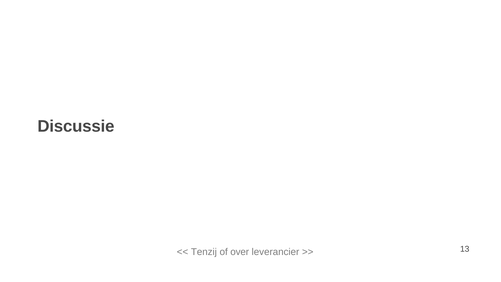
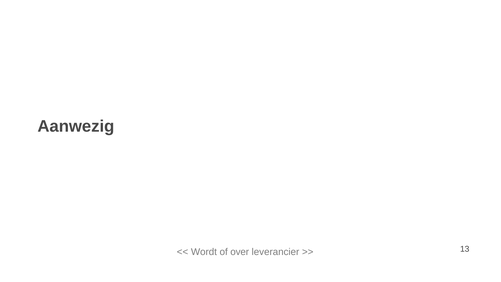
Discussie: Discussie -> Aanwezig (76, 126)
Tenzij: Tenzij -> Wordt (204, 252)
